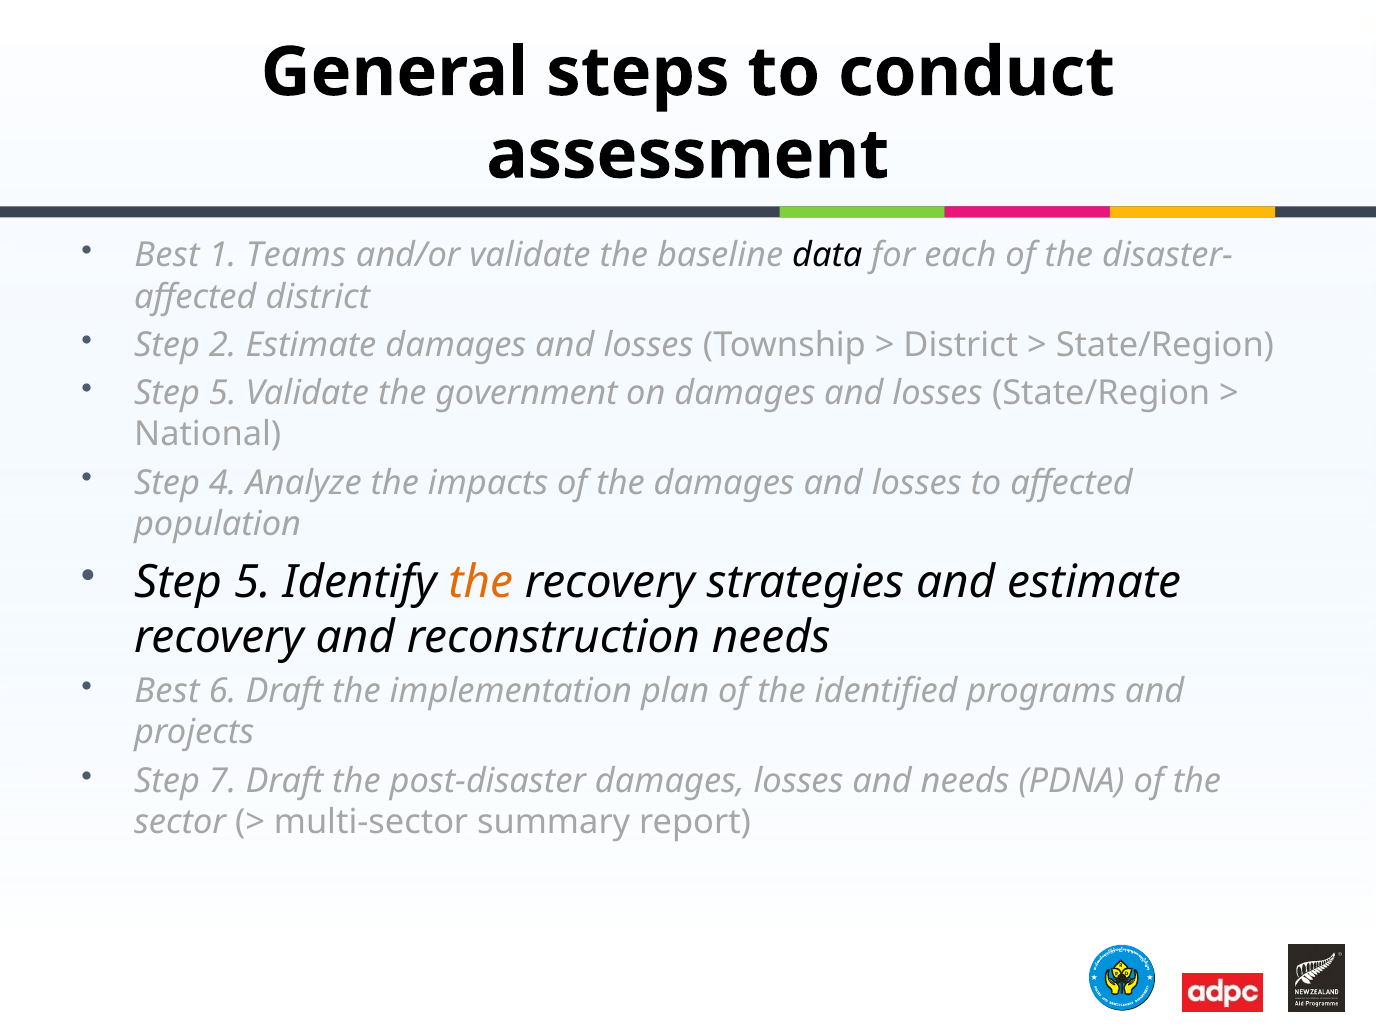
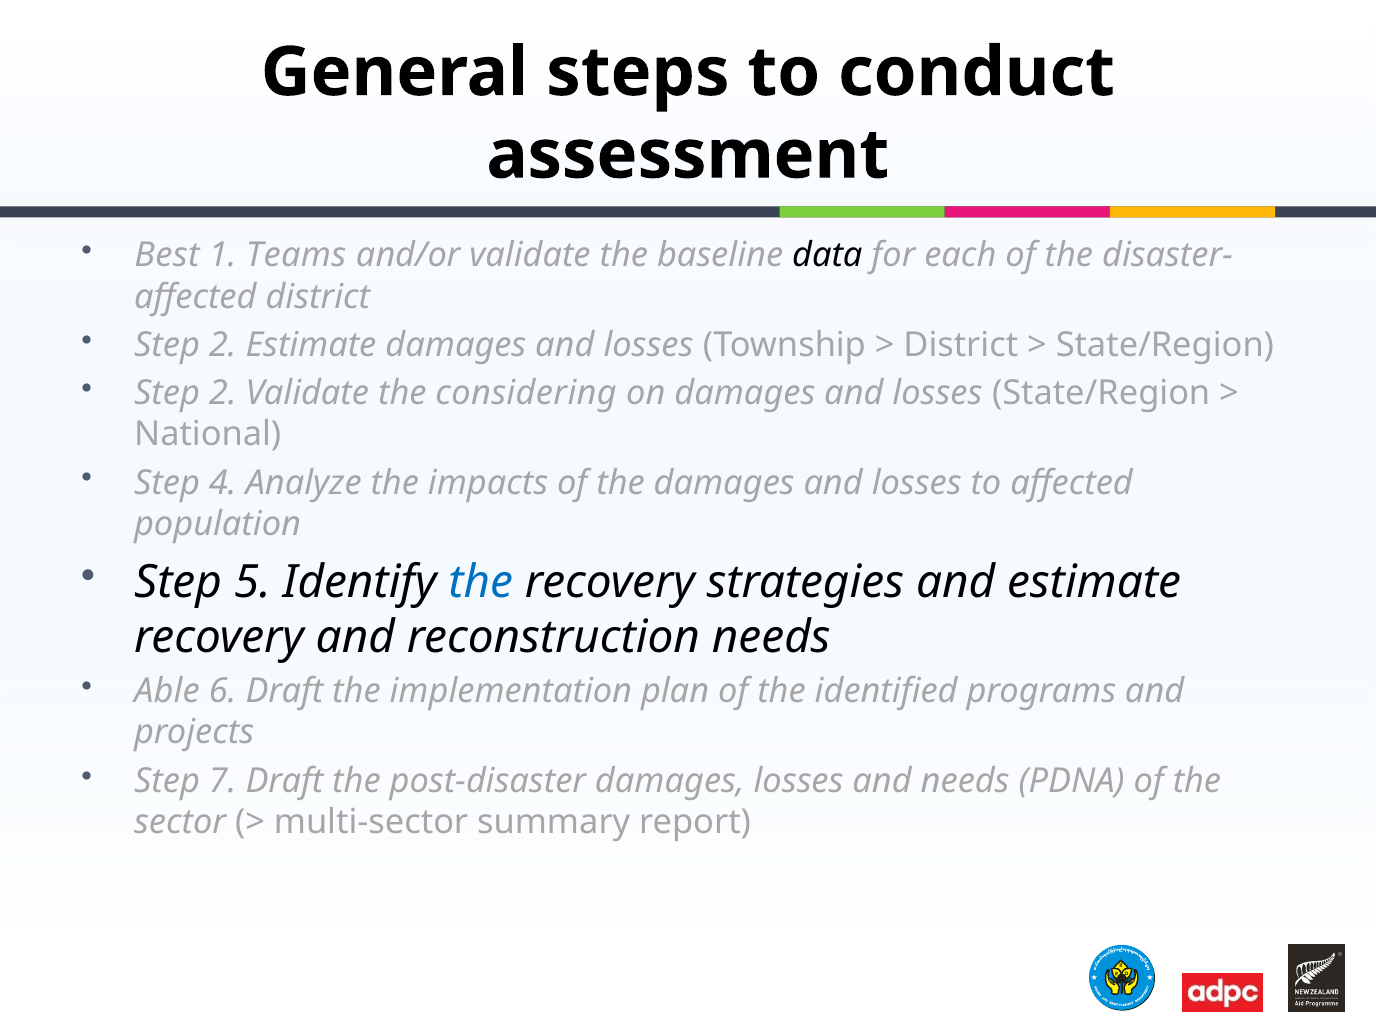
5: 5 -> 2 (223, 393)
government: government -> considering (526, 393)
the colour: orange -> blue (481, 582)
Best: Best -> Able (167, 691)
